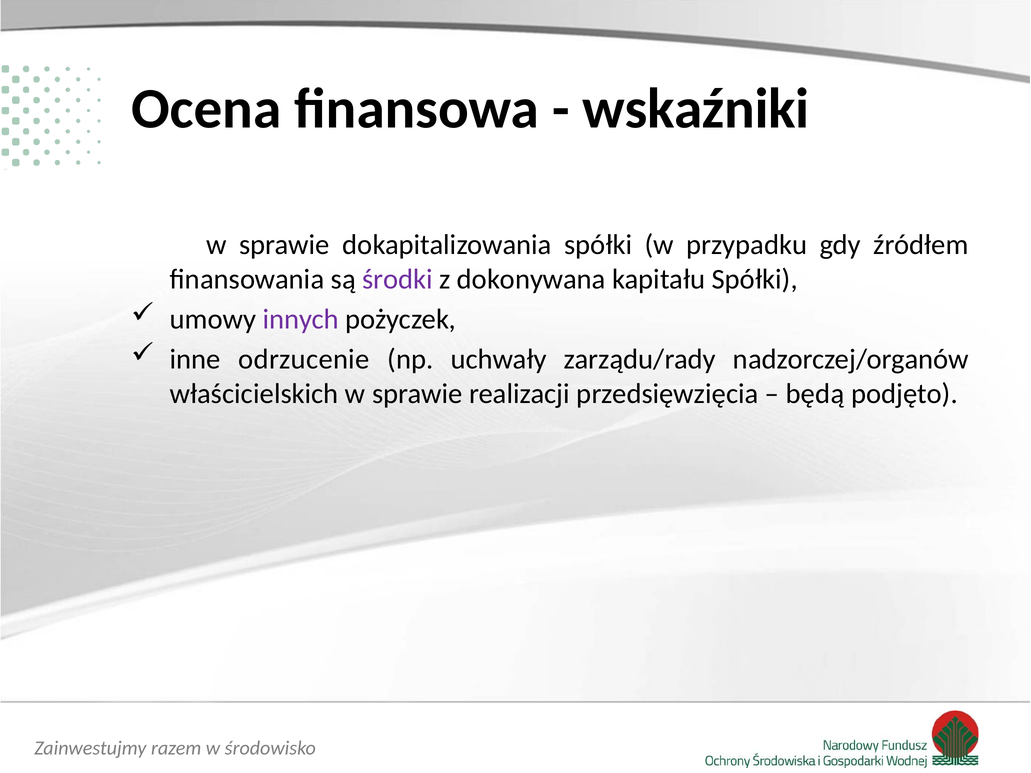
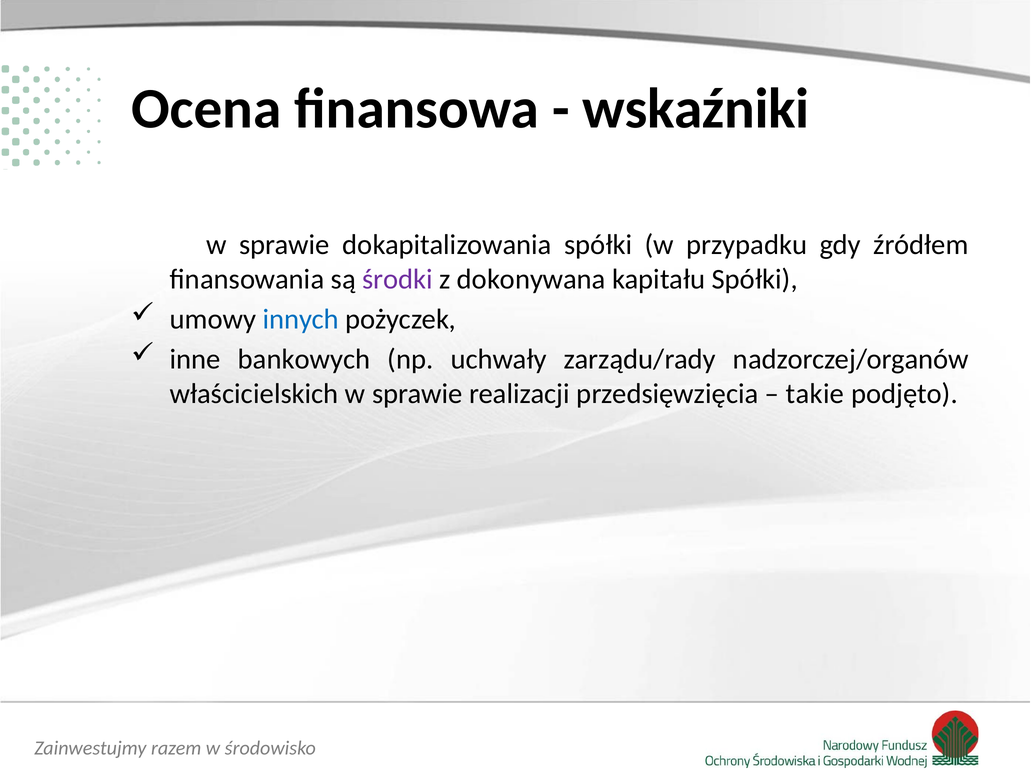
innych colour: purple -> blue (301, 319)
odrzucenie: odrzucenie -> bankowych (304, 359)
będą: będą -> takie (815, 394)
